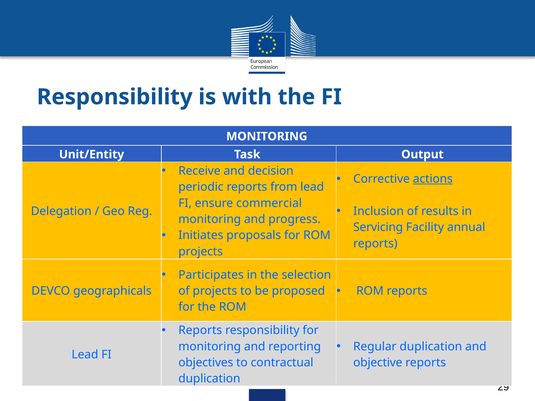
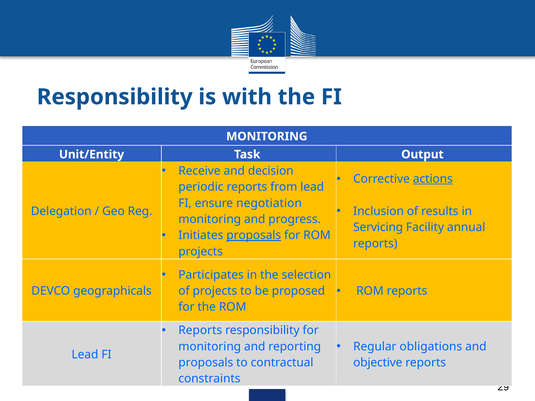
commercial: commercial -> negotiation (269, 203)
proposals underline: none -> present (254, 236)
Regular duplication: duplication -> obligations (431, 347)
objectives: objectives -> proposals (206, 363)
duplication: duplication -> constraints (209, 379)
